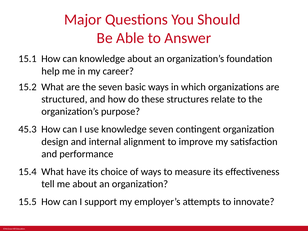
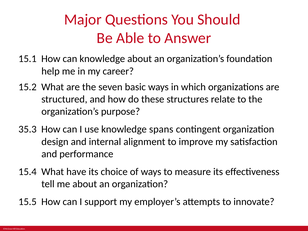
45.3: 45.3 -> 35.3 (28, 129)
knowledge seven: seven -> spans (161, 129)
